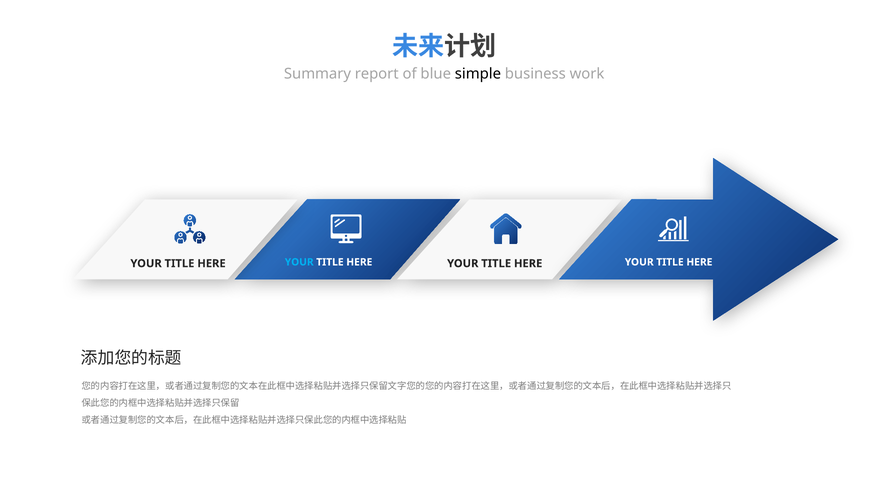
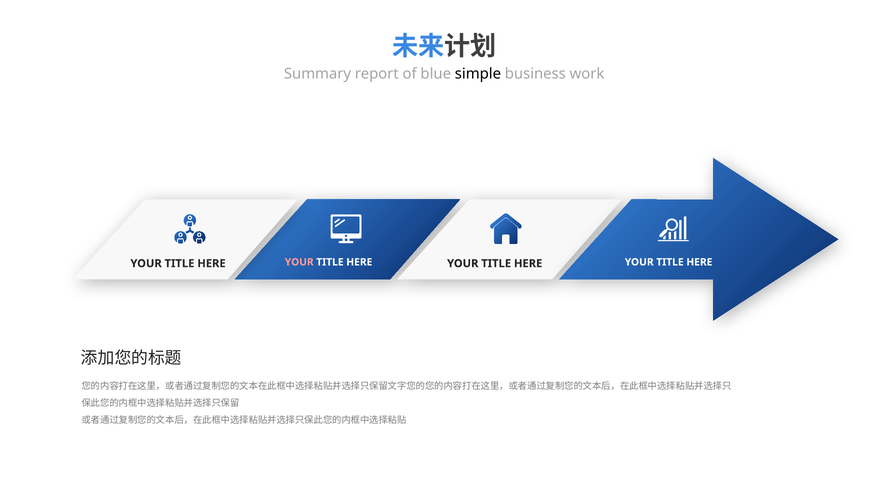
YOUR colour: light blue -> pink (299, 262)
